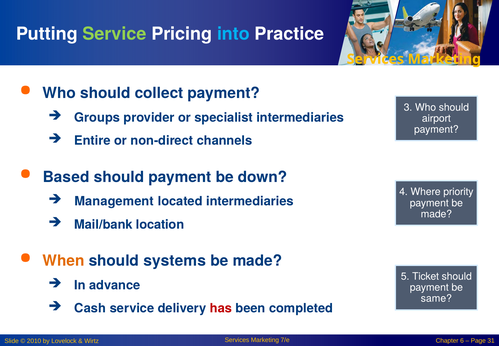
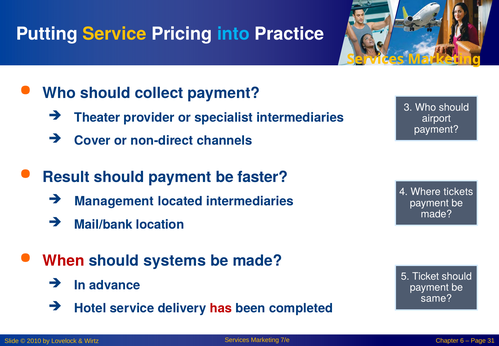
Service colour: light green -> yellow (115, 34)
Groups: Groups -> Theater (97, 117)
Entire: Entire -> Cover (92, 140)
Based: Based -> Result (66, 177)
down: down -> faster (263, 177)
priority: priority -> tickets (458, 192)
When colour: orange -> red (64, 260)
Cash: Cash -> Hotel (90, 308)
